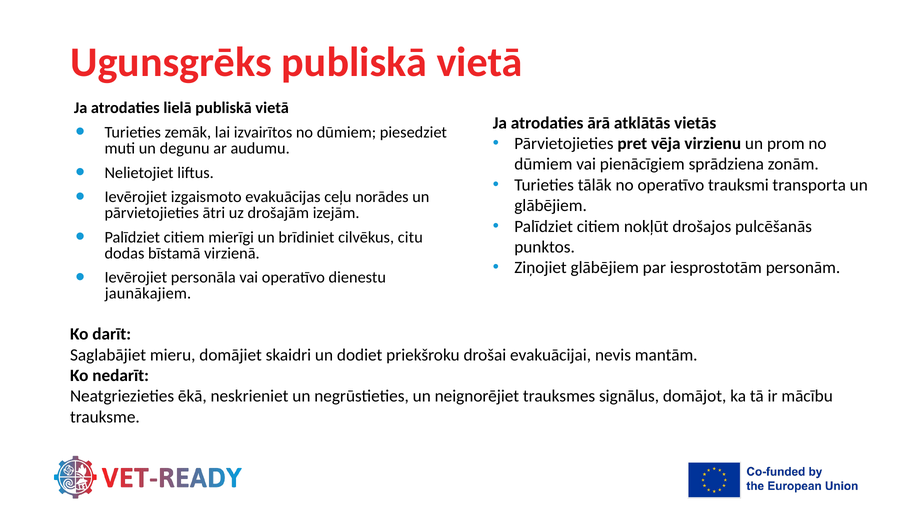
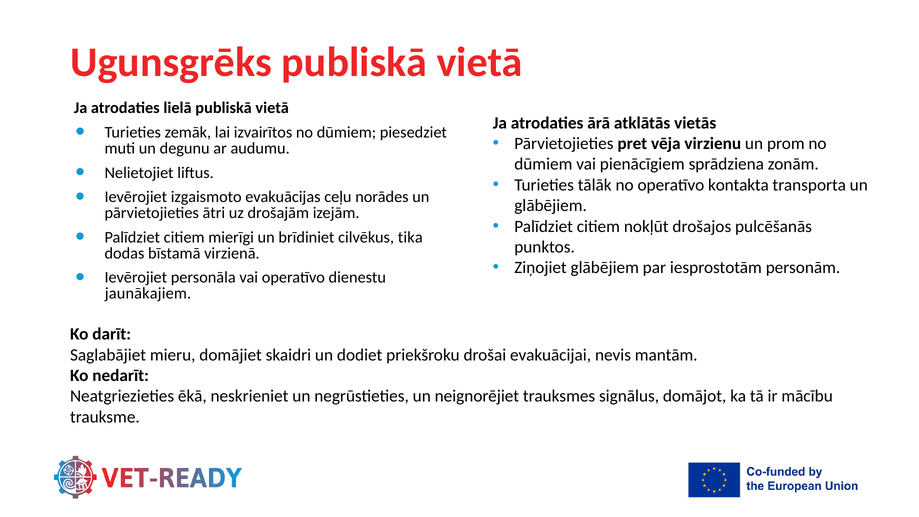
trauksmi: trauksmi -> kontakta (738, 185)
citu: citu -> tika (410, 237)
